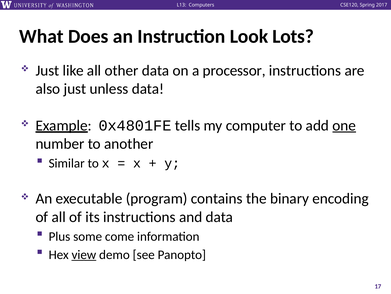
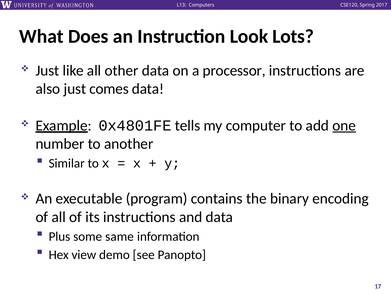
unless: unless -> comes (109, 89)
come: come -> same (119, 236)
view underline: present -> none (84, 254)
